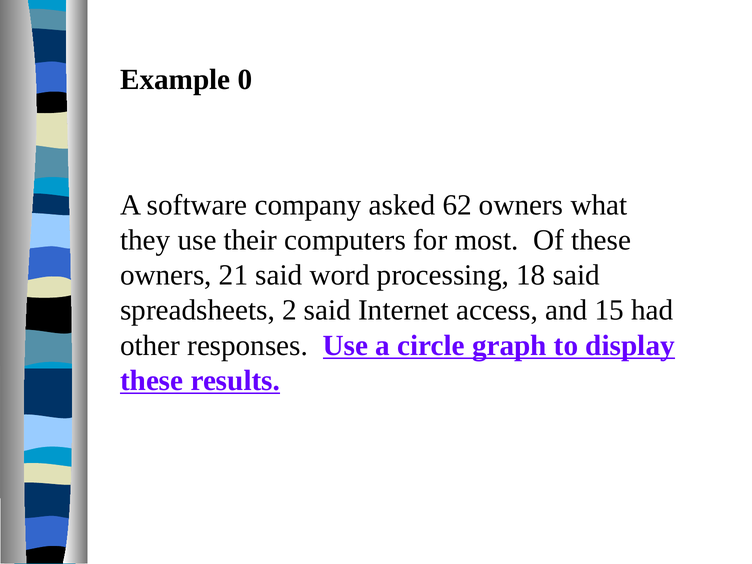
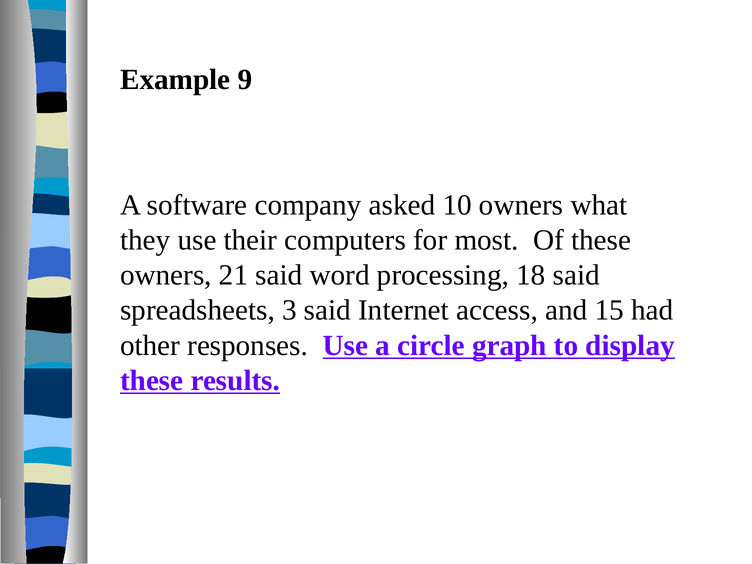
0: 0 -> 9 (245, 80)
62: 62 -> 10 (457, 205)
2: 2 -> 3 (289, 310)
